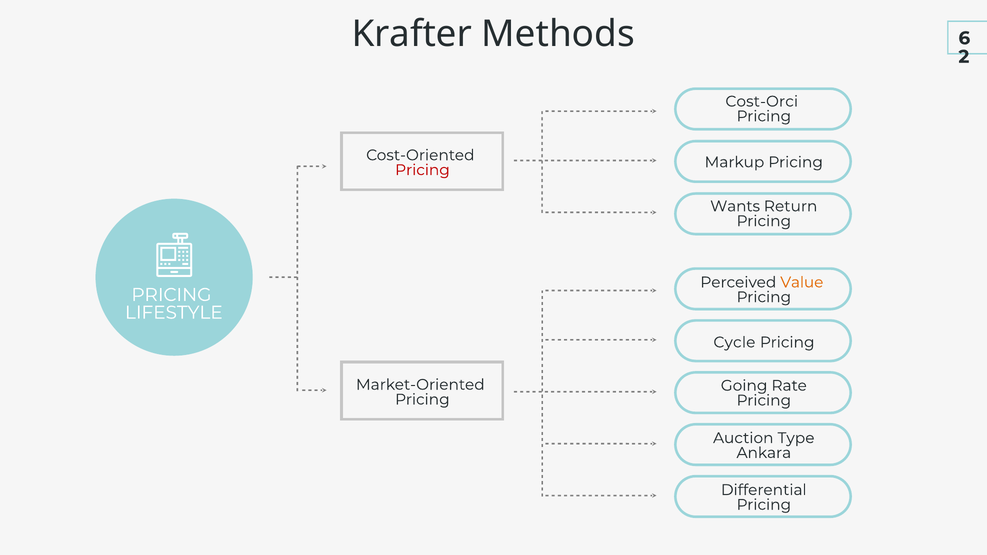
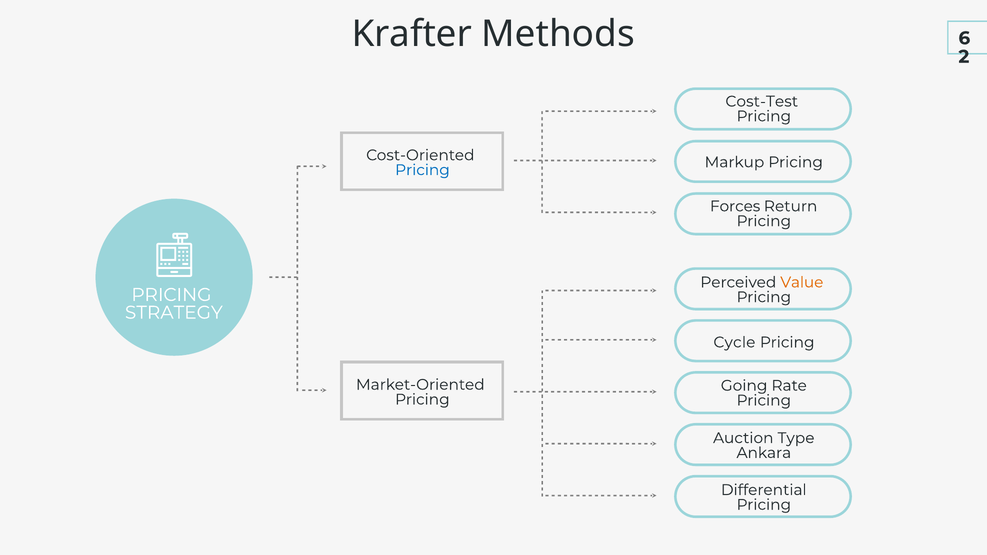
Cost-Orci: Cost-Orci -> Cost-Test (762, 101)
Pricing colour: red -> blue (422, 170)
Wants: Wants -> Forces (735, 206)
LIFESTYLE: LIFESTYLE -> STRATEGY (174, 313)
